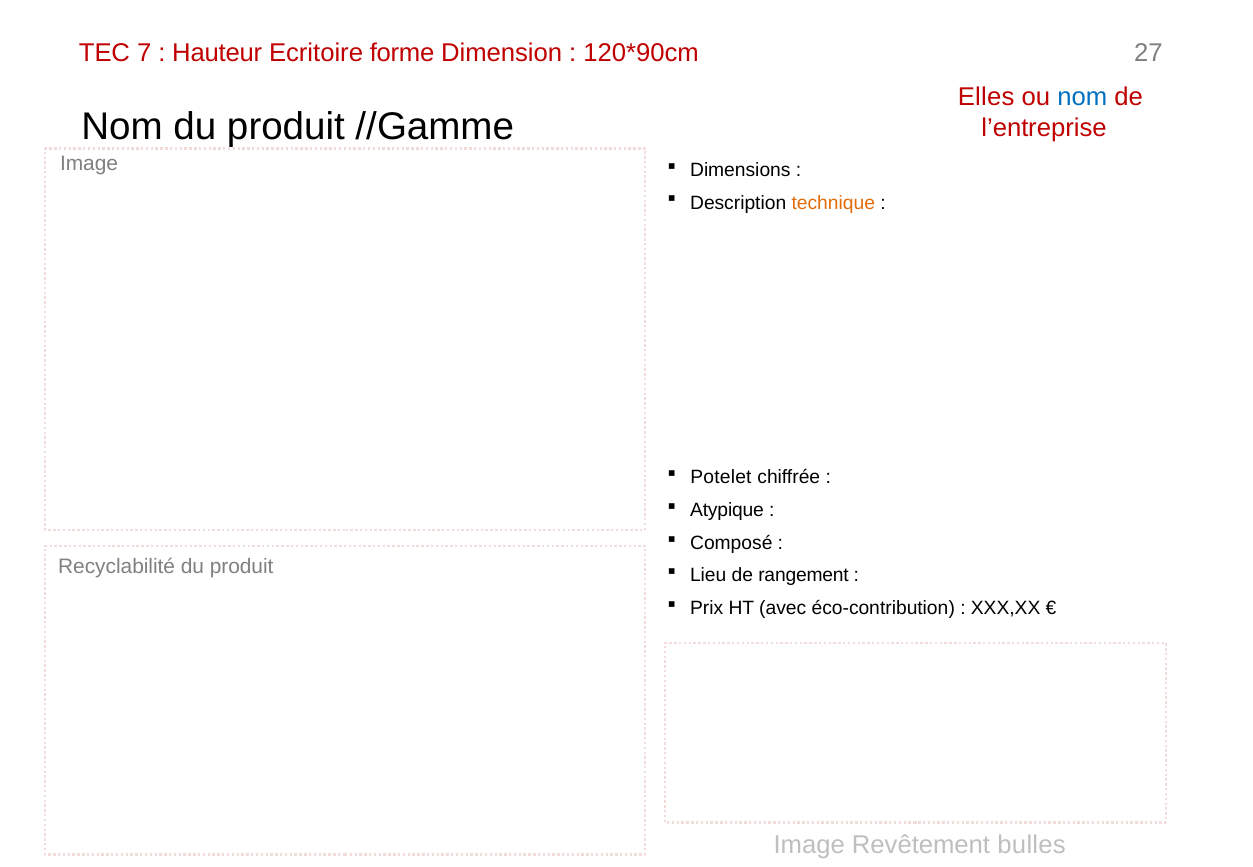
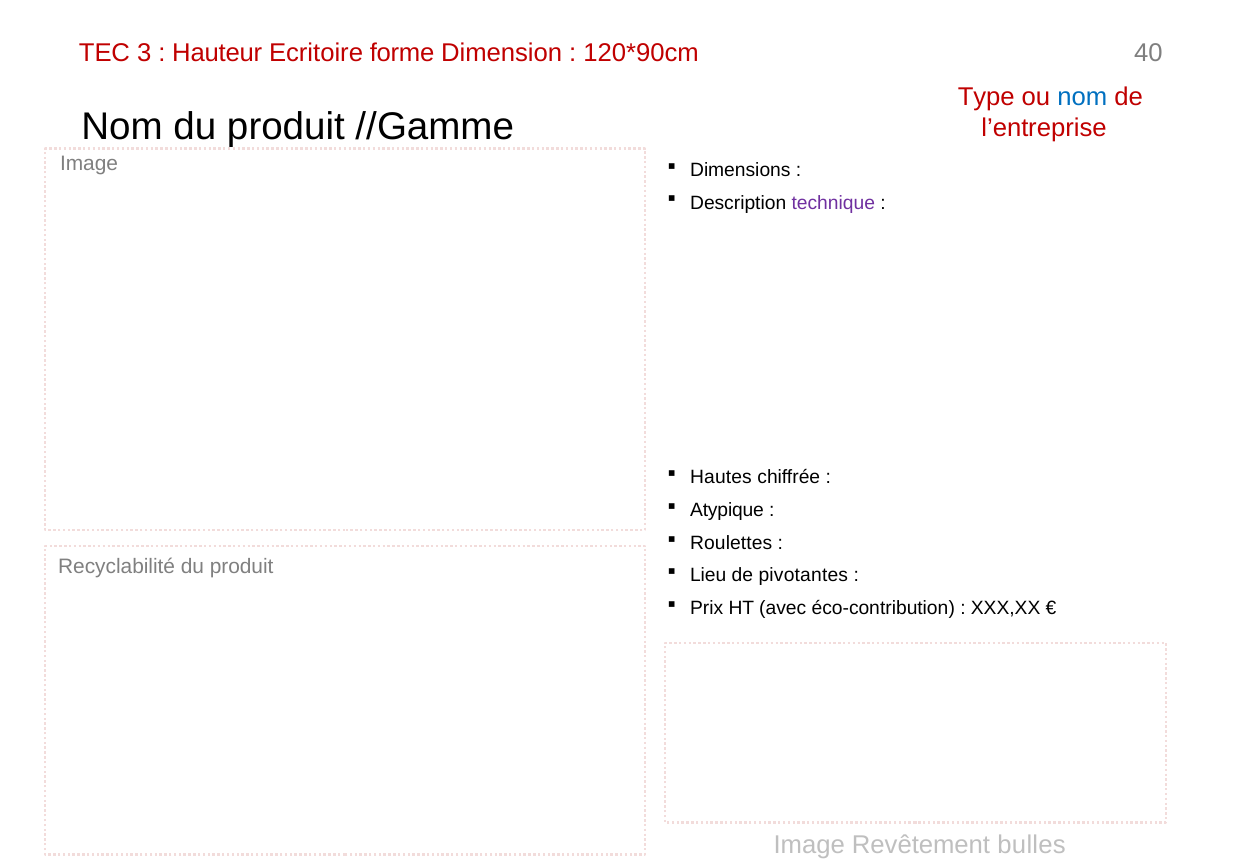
7: 7 -> 3 (144, 53)
27: 27 -> 40 (1148, 53)
Elles: Elles -> Type (986, 97)
technique colour: orange -> purple (833, 203)
Potelet: Potelet -> Hautes (721, 478)
Composé: Composé -> Roulettes (731, 543)
rangement: rangement -> pivotantes (803, 576)
